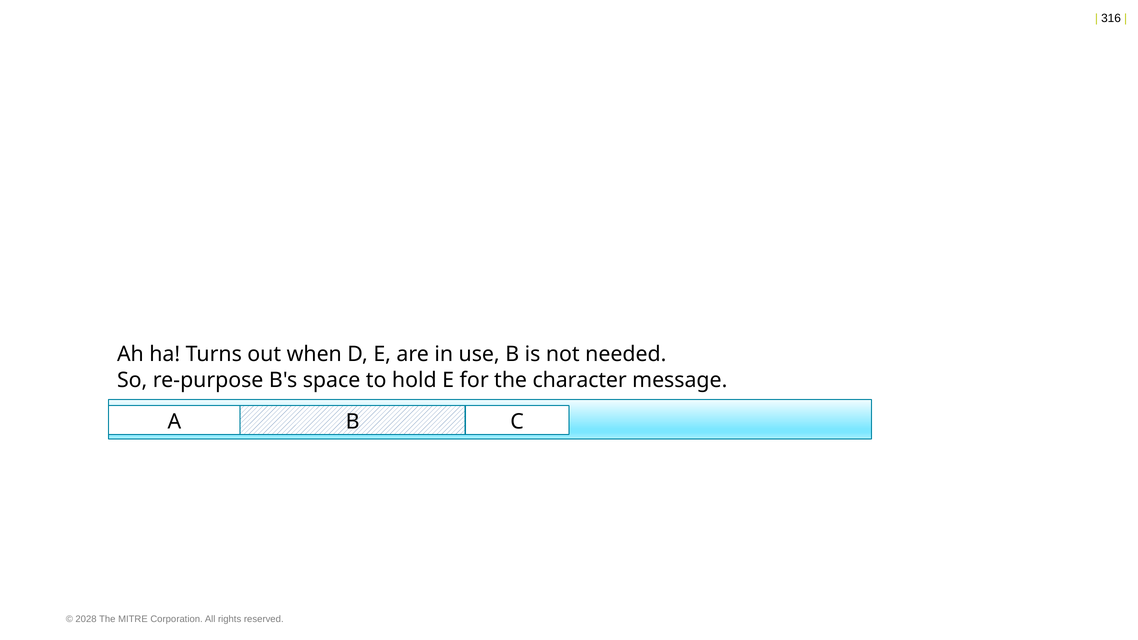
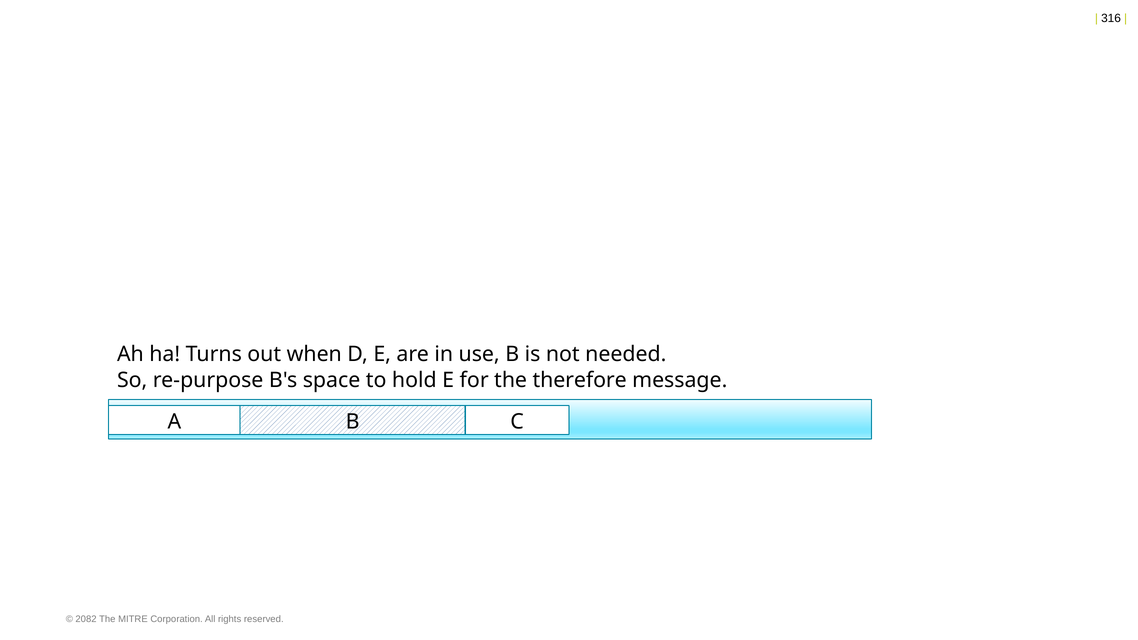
character: character -> therefore (580, 380)
2028: 2028 -> 2082 (86, 619)
